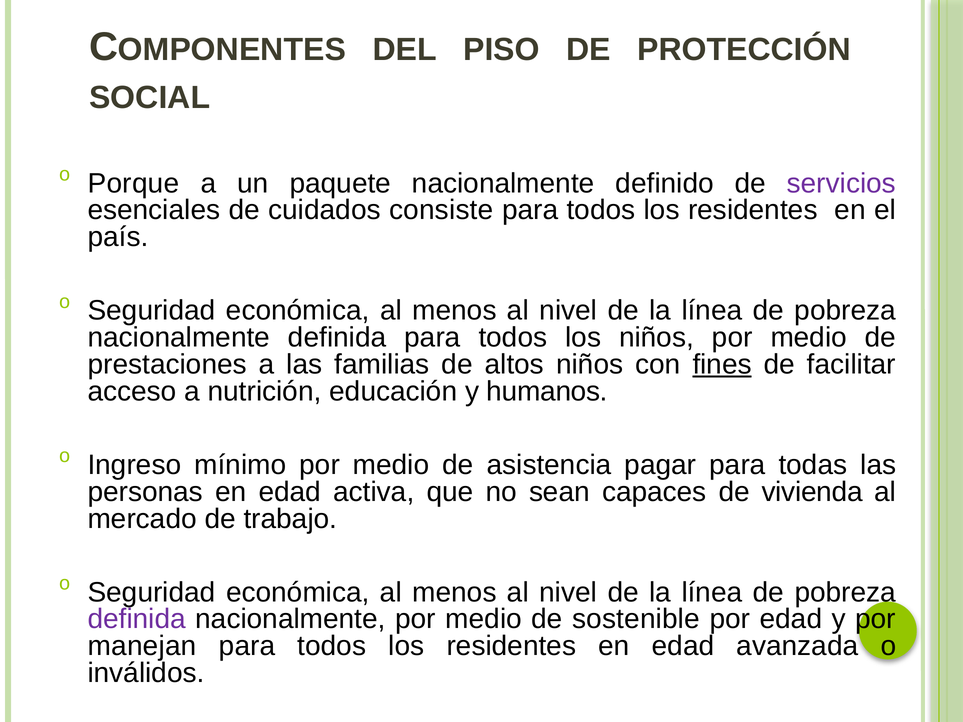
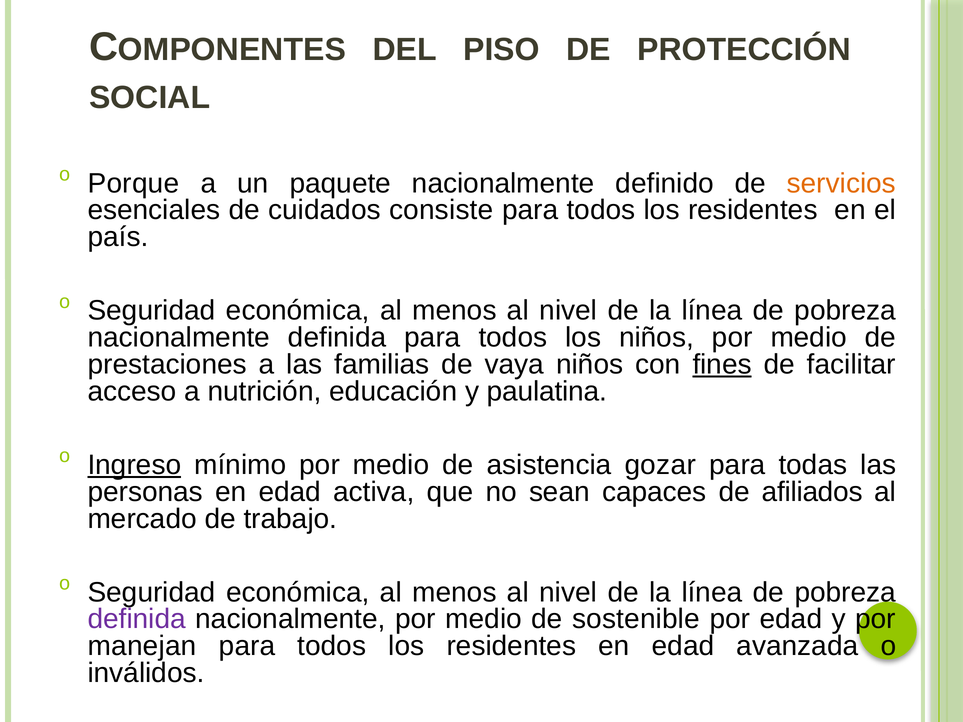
servicios colour: purple -> orange (841, 183)
altos: altos -> vaya (514, 365)
humanos: humanos -> paulatina (547, 392)
Ingreso underline: none -> present (134, 465)
pagar: pagar -> gozar (660, 465)
vivienda: vivienda -> afiliados (812, 492)
